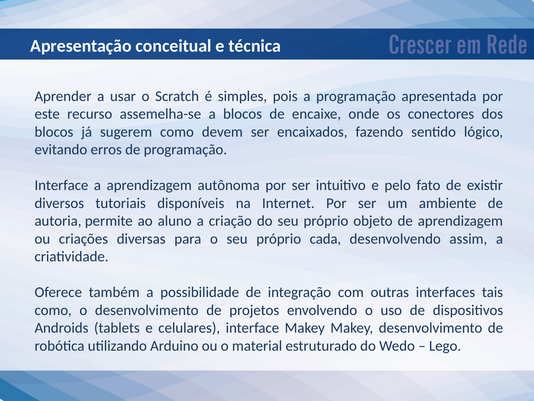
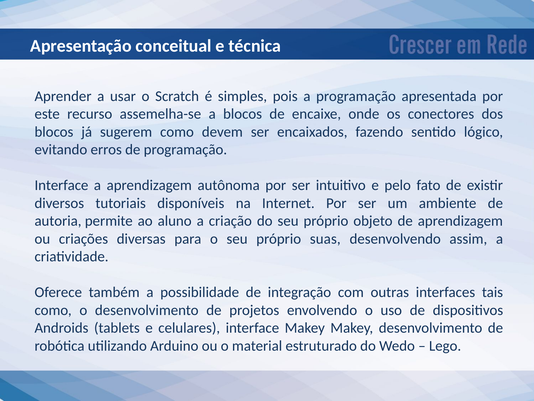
cada: cada -> suas (325, 239)
